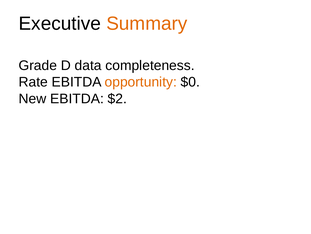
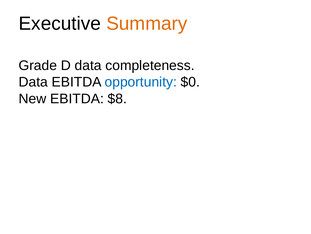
Rate: Rate -> Data (33, 82)
opportunity colour: orange -> blue (141, 82)
$2: $2 -> $8 (117, 98)
